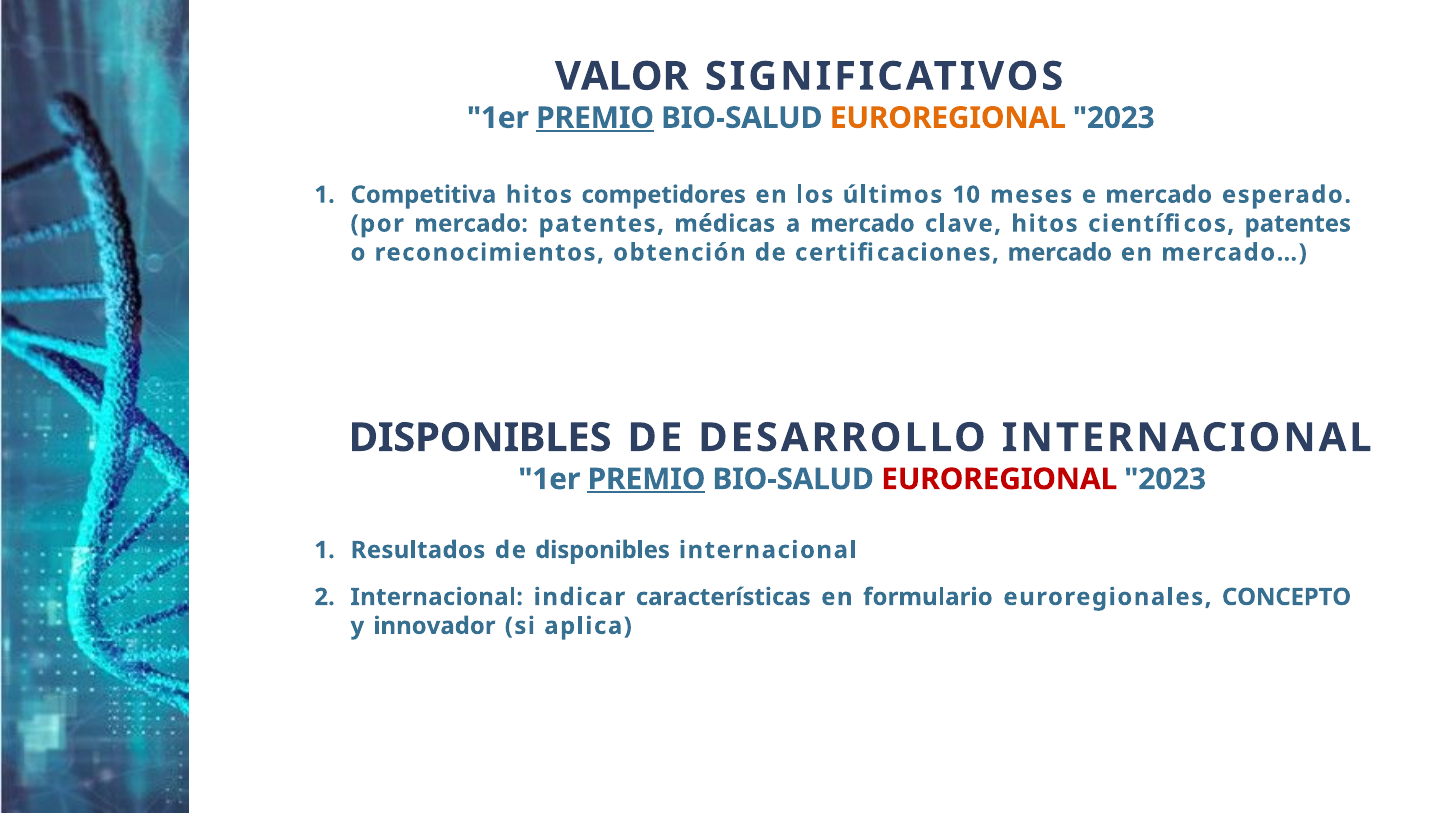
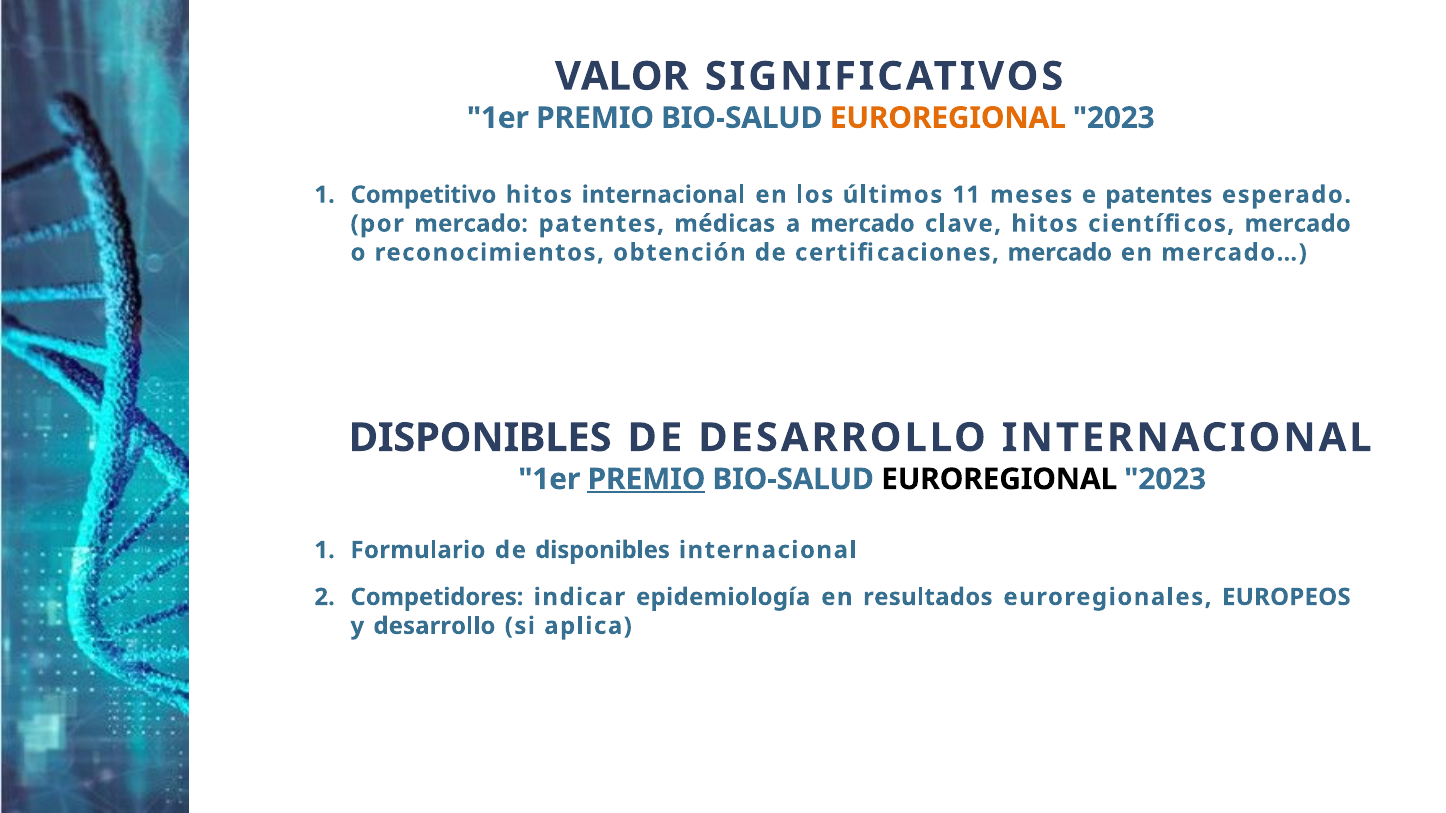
PREMIO underline: present -> none (595, 118)
Competitiva: Competitiva -> Competitivo (423, 195)
hitos competidores: competidores -> internacional (663, 195)
10: 10 -> 11 (966, 195)
e mercado: mercado -> patentes (1159, 195)
científicos patentes: patentes -> mercado (1298, 224)
EUROREGIONAL colour: red -> black (999, 479)
Resultados: Resultados -> Formulario (418, 550)
Internacional: Internacional -> Competidores (437, 597)
características: características -> epidemiología (723, 597)
formulario: formulario -> resultados (928, 597)
CONCEPTO: CONCEPTO -> EUROPEOS (1286, 597)
y innovador: innovador -> desarrollo (434, 626)
